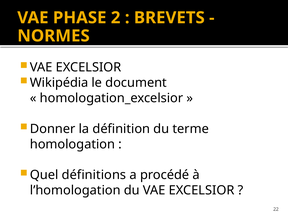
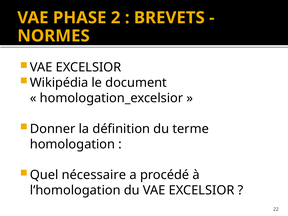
définitions: définitions -> nécessaire (94, 175)
